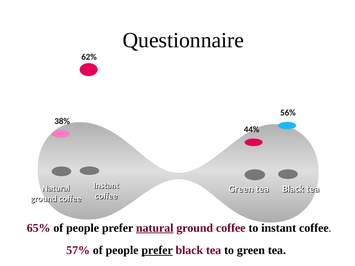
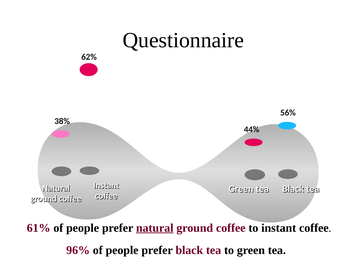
65%: 65% -> 61% (39, 228)
57%: 57% -> 96% (78, 250)
prefer underline: present -> none (157, 250)
